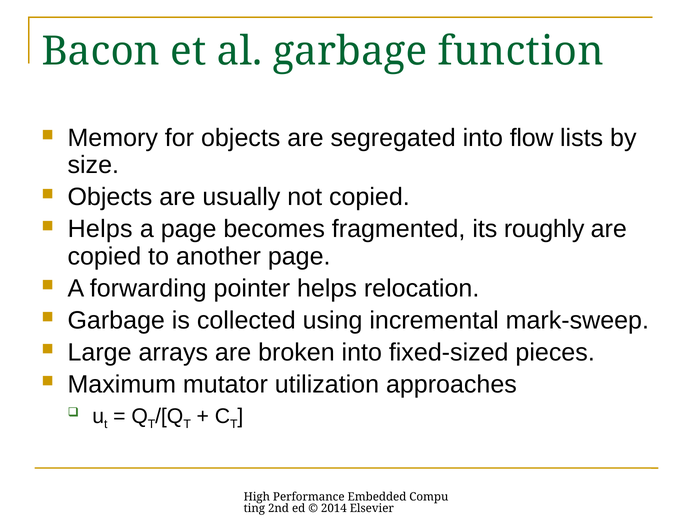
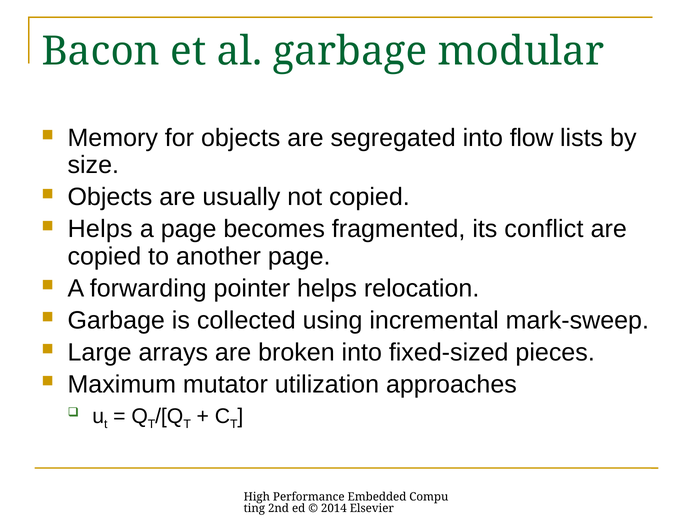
function: function -> modular (521, 52)
roughly: roughly -> conflict (544, 229)
